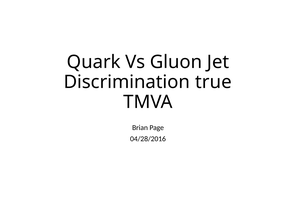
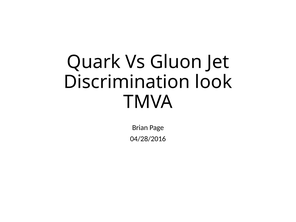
true: true -> look (213, 82)
